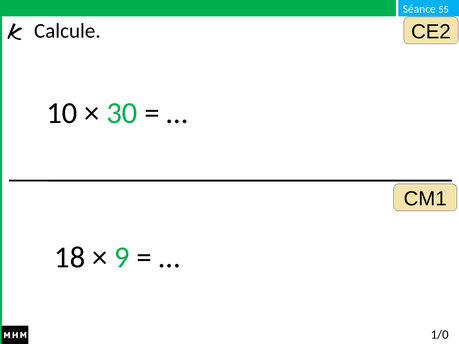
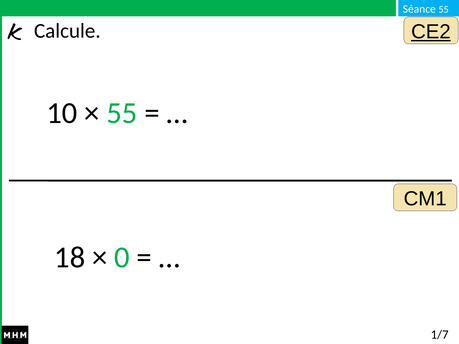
CE2 underline: none -> present (431, 32)
30: 30 -> 55 (122, 113)
9: 9 -> 0 (122, 258)
1/0: 1/0 -> 1/7 (440, 335)
